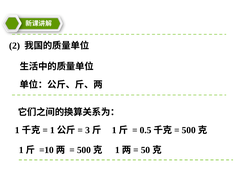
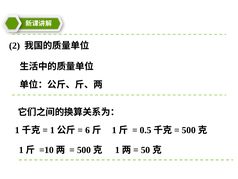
3: 3 -> 6 (87, 130)
